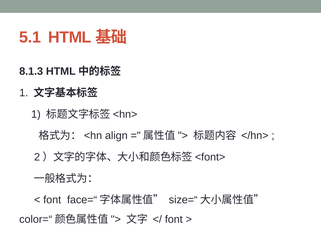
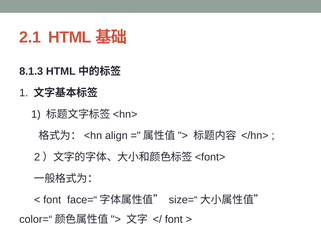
5.1: 5.1 -> 2.1 (30, 37)
